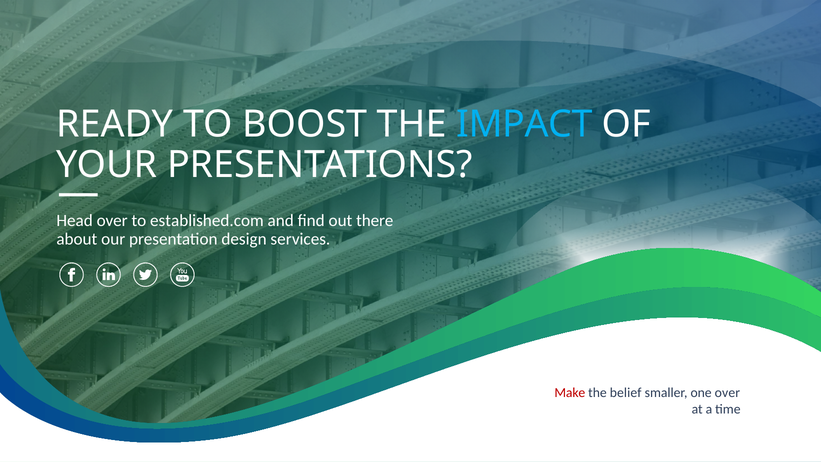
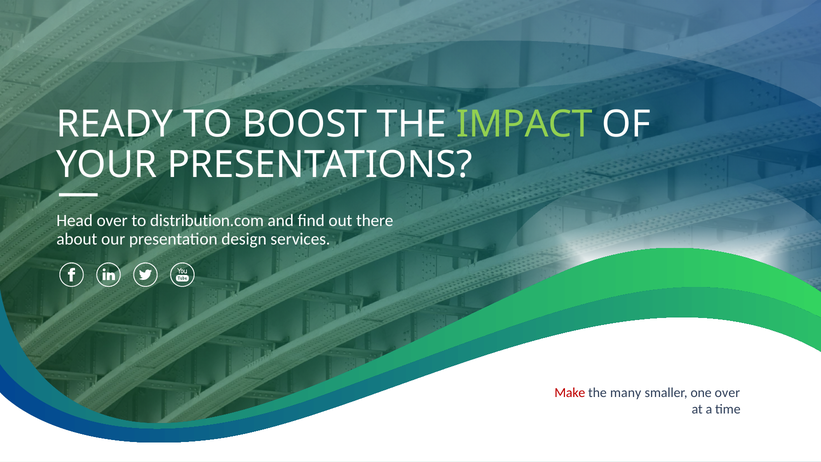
IMPACT colour: light blue -> light green (525, 124)
established.com: established.com -> distribution.com (207, 221)
belief: belief -> many (626, 393)
